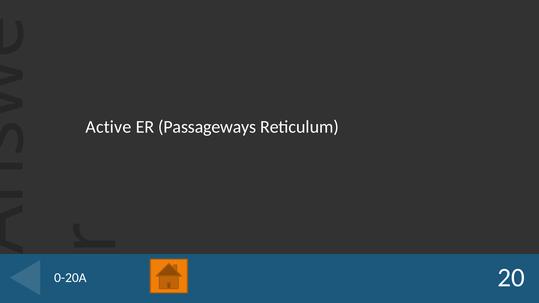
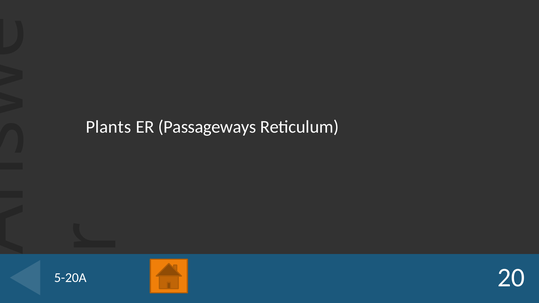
Active: Active -> Plants (108, 127)
0-20A: 0-20A -> 5-20A (70, 278)
